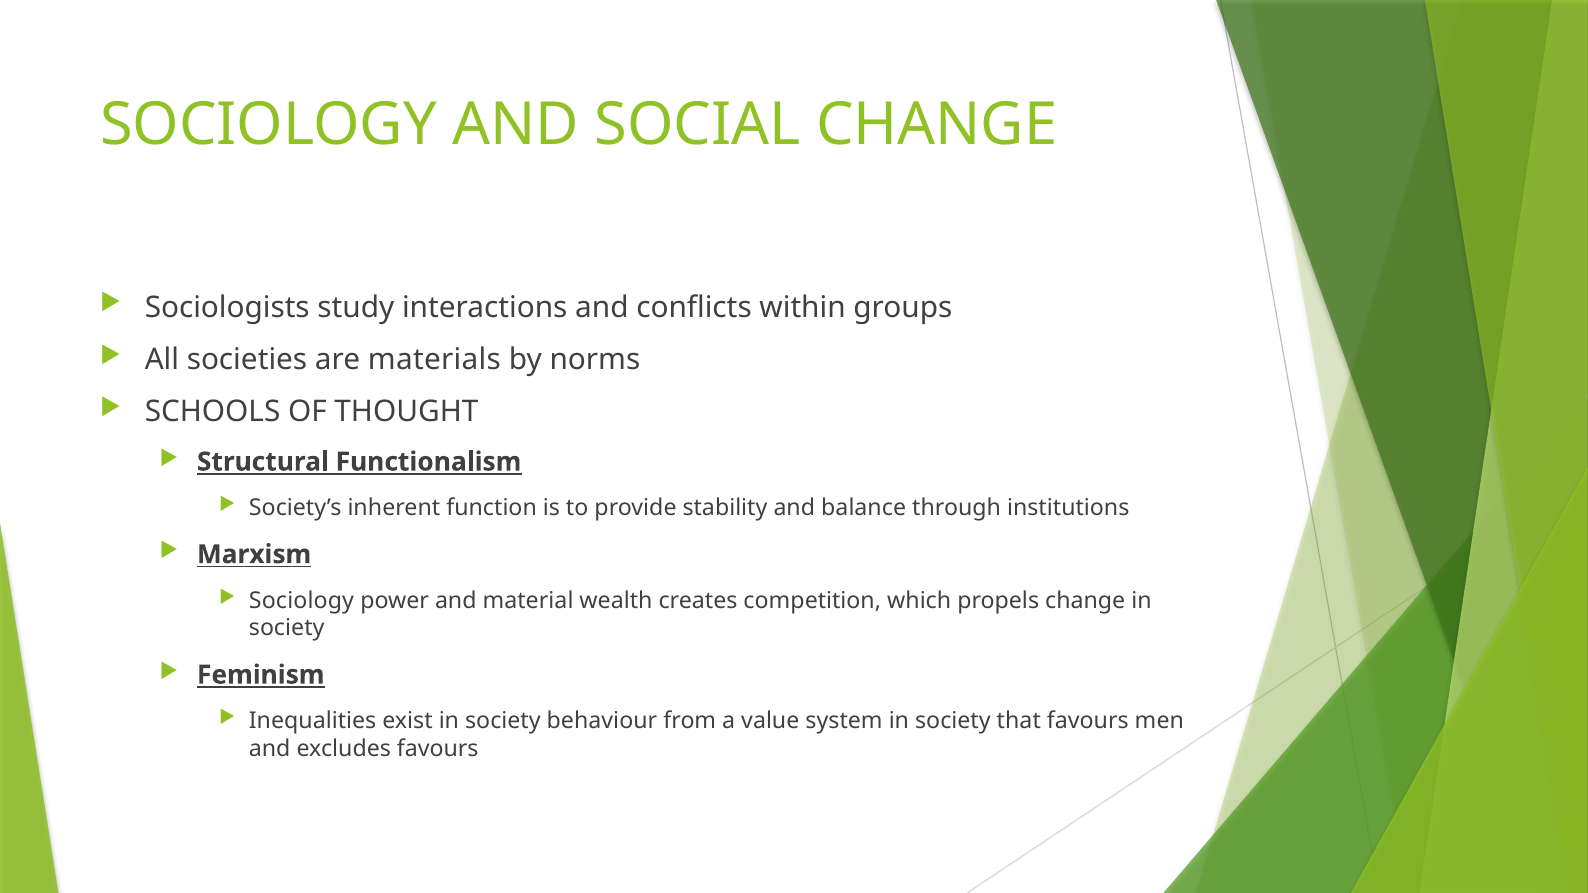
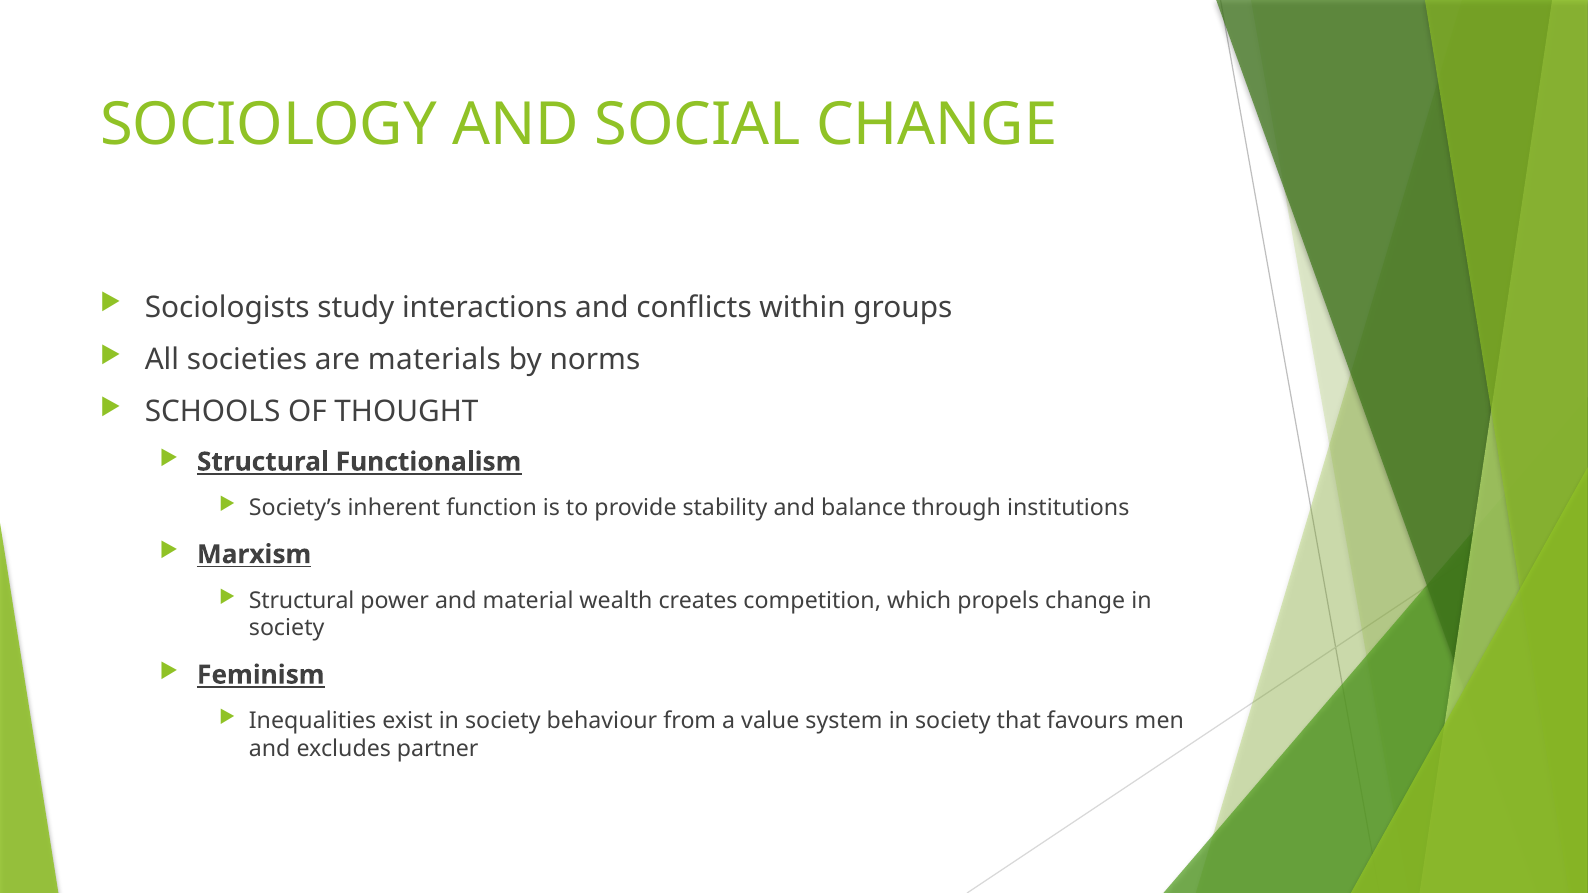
Sociology: Sociology -> Structural (302, 601)
excludes favours: favours -> partner (438, 749)
